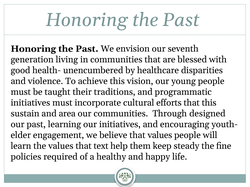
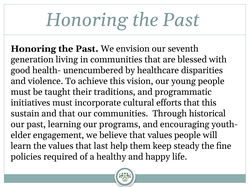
and area: area -> that (67, 114)
designed: designed -> historical (207, 114)
our initiatives: initiatives -> programs (120, 125)
text: text -> last (101, 146)
